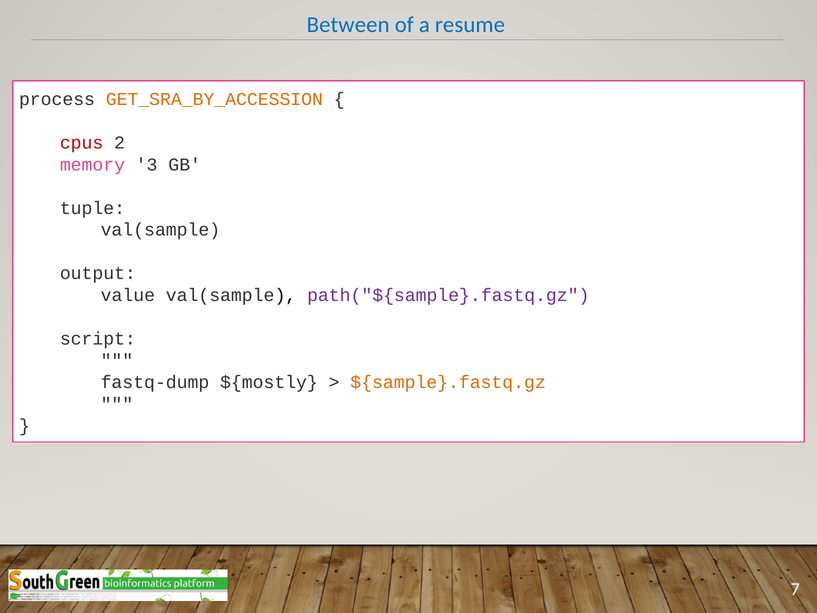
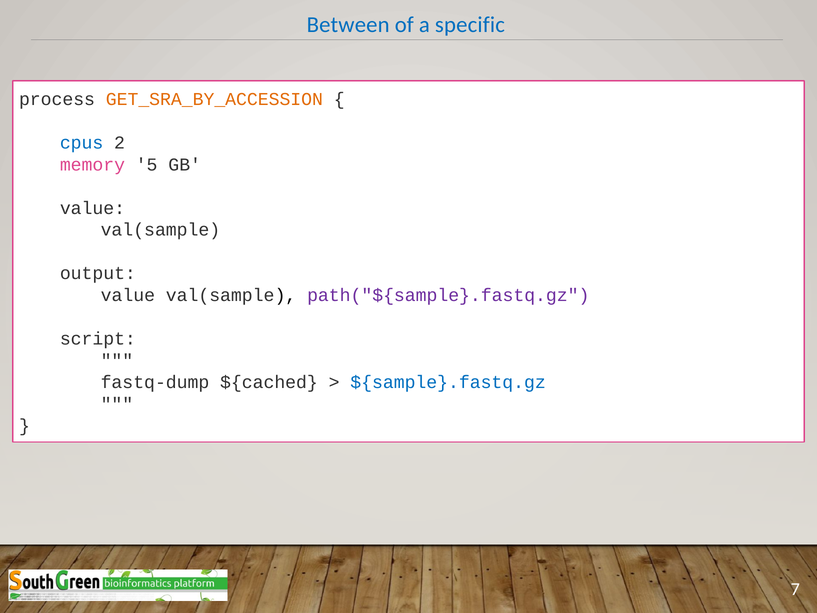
resume: resume -> specific (470, 25)
cpus colour: red -> blue (82, 143)
3: 3 -> 5 (147, 164)
tuple: tuple -> value (92, 208)
${mostly: ${mostly -> ${cached (269, 382)
${sample}.fastq.gz colour: orange -> blue (448, 382)
